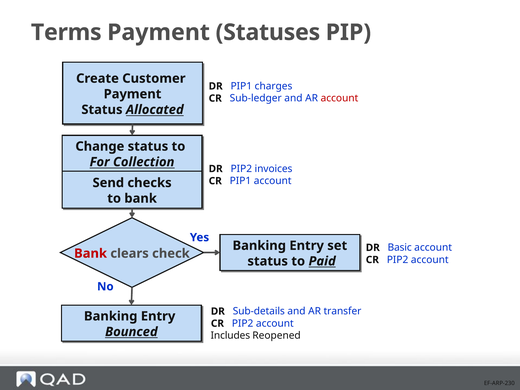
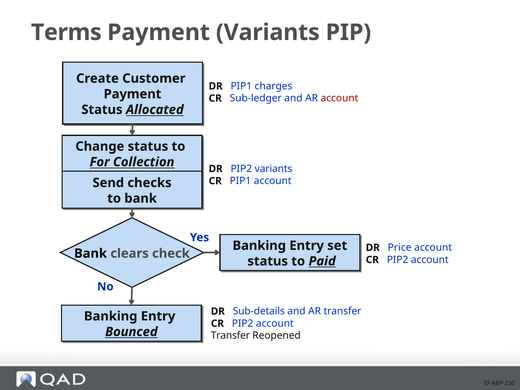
Payment Statuses: Statuses -> Variants (268, 32)
PIP2 invoices: invoices -> variants (274, 169)
Basic: Basic -> Price (400, 248)
Bank colour: red -> black (91, 253)
Includes: Includes -> Transfer (230, 336)
